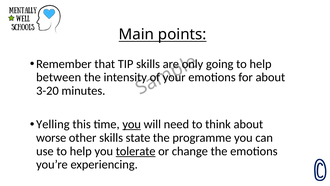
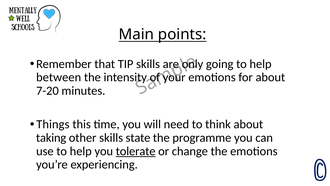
3-20: 3-20 -> 7-20 (47, 91)
Yelling: Yelling -> Things (53, 124)
you underline: present -> none (132, 124)
worse: worse -> taking (51, 137)
